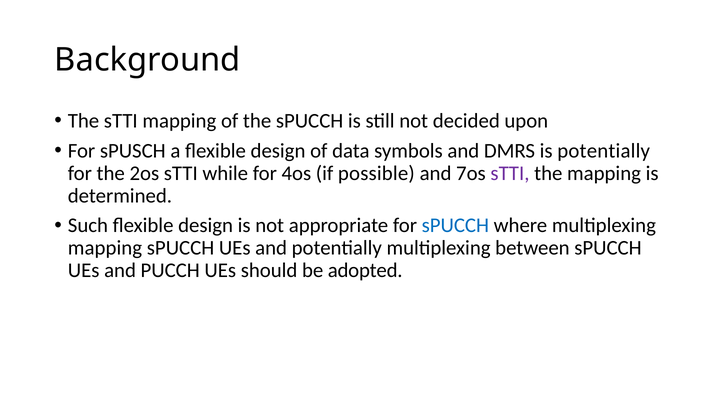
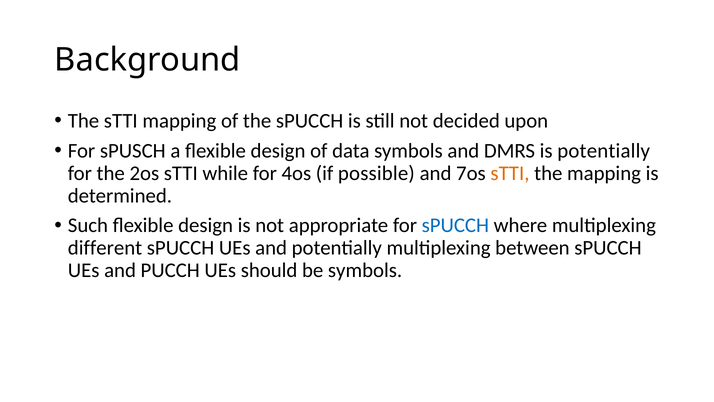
sTTI colour: purple -> orange (510, 173)
mapping: mapping -> different (105, 248)
be adopted: adopted -> symbols (365, 270)
